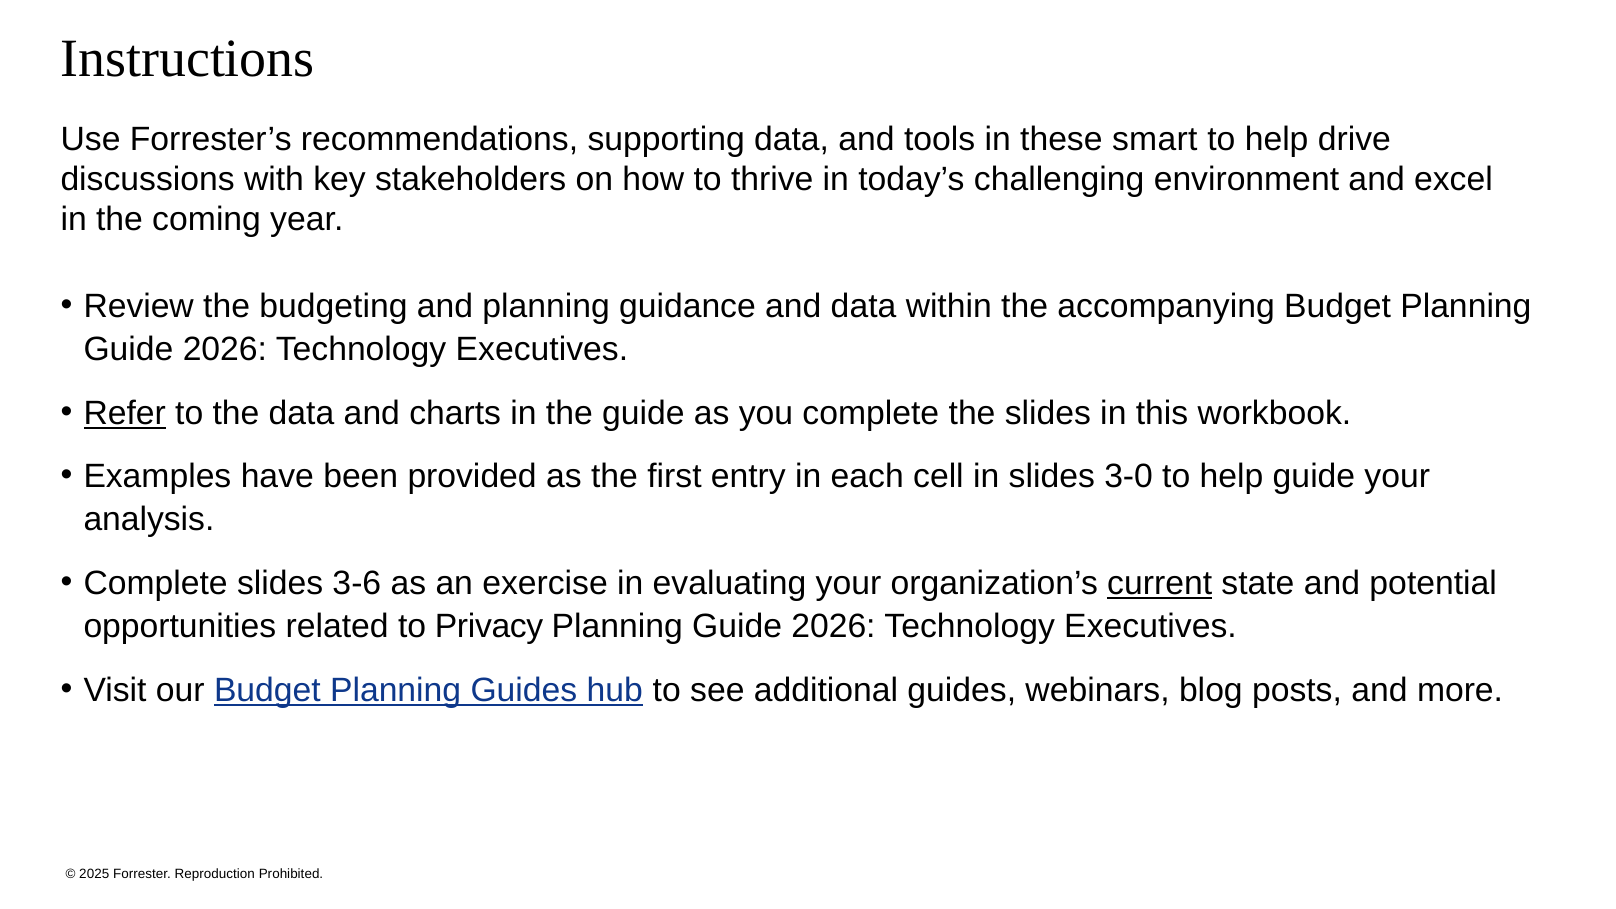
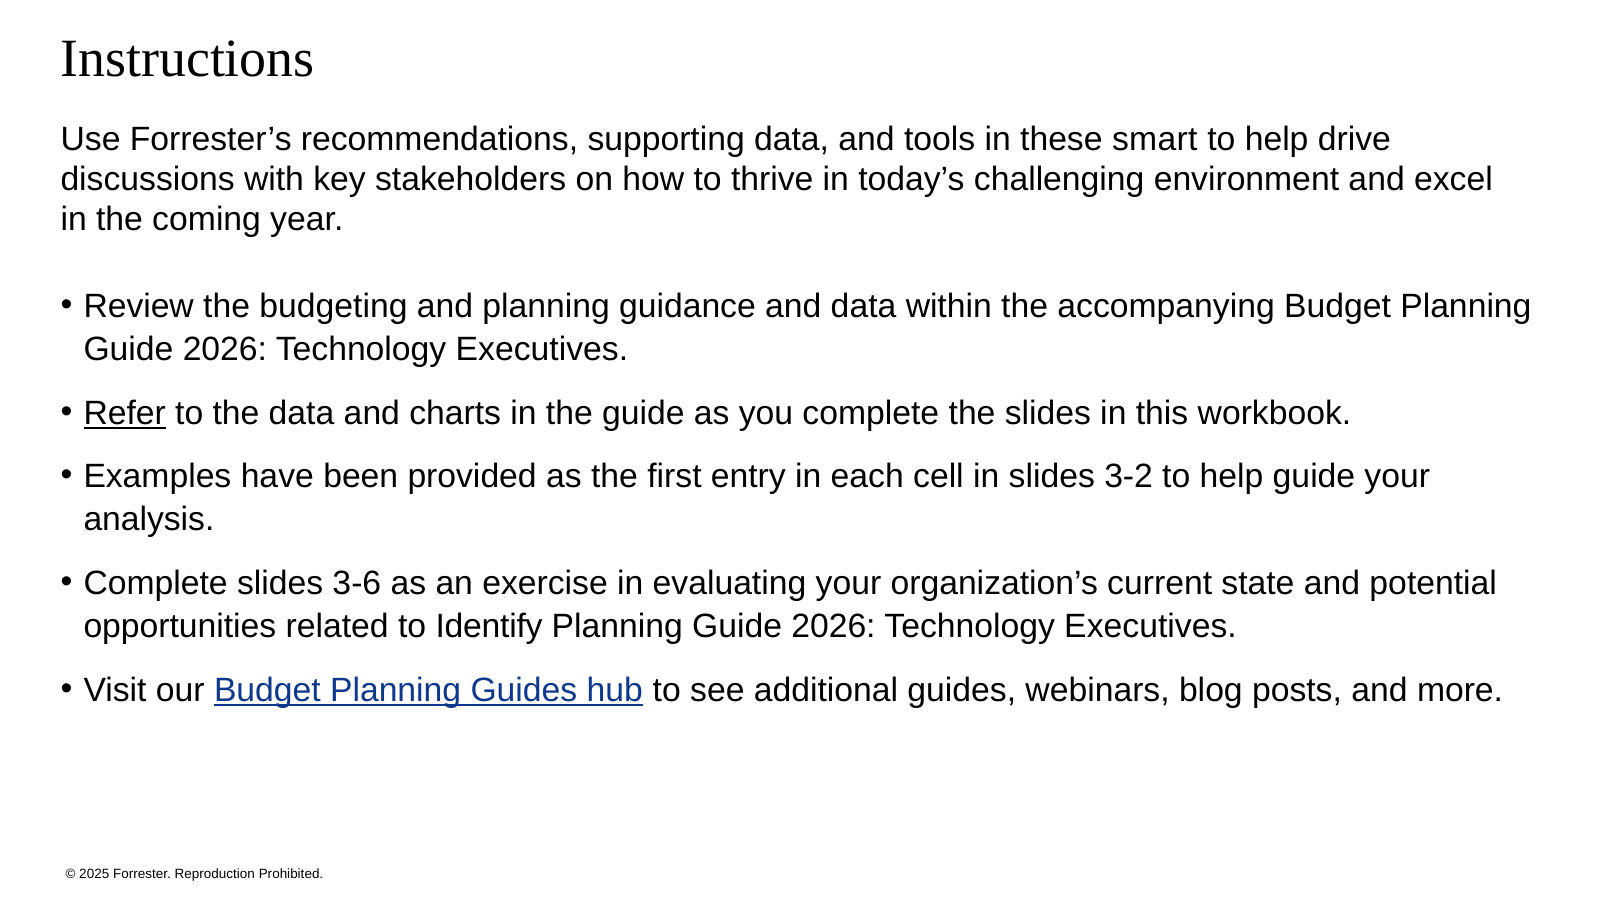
3-0: 3-0 -> 3-2 (1129, 477)
current underline: present -> none (1160, 583)
Privacy: Privacy -> Identify (489, 627)
